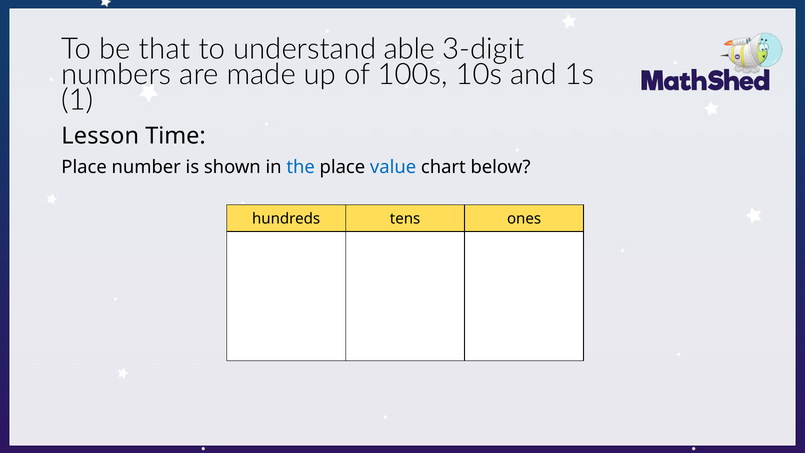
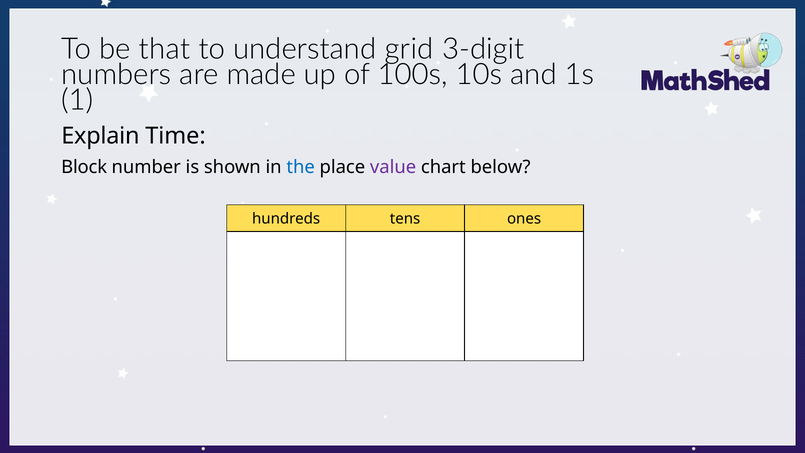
able: able -> grid (409, 49)
Lesson: Lesson -> Explain (100, 136)
Place: Place -> Block (84, 167)
value colour: blue -> purple (393, 167)
